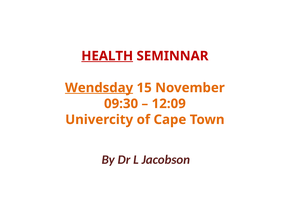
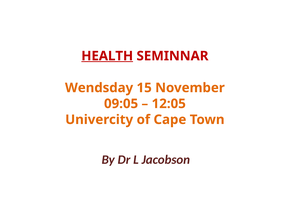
Wendsday underline: present -> none (99, 88)
09:30: 09:30 -> 09:05 (121, 104)
12:09: 12:09 -> 12:05 (169, 104)
